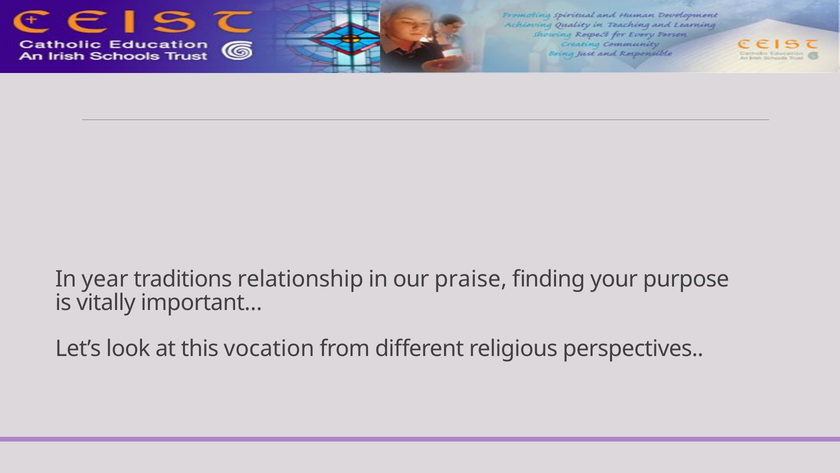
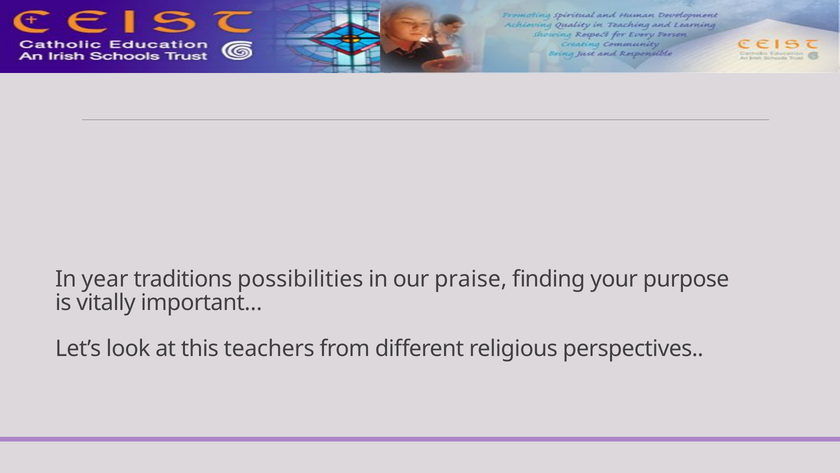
relationship: relationship -> possibilities (300, 279)
vocation: vocation -> teachers (269, 349)
